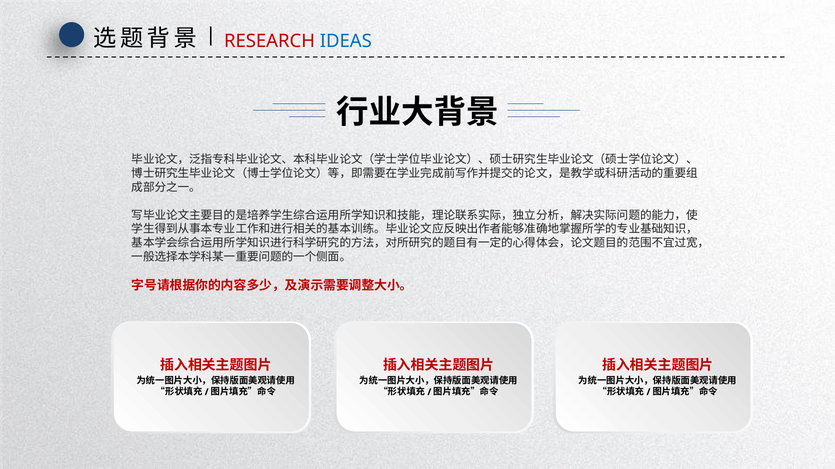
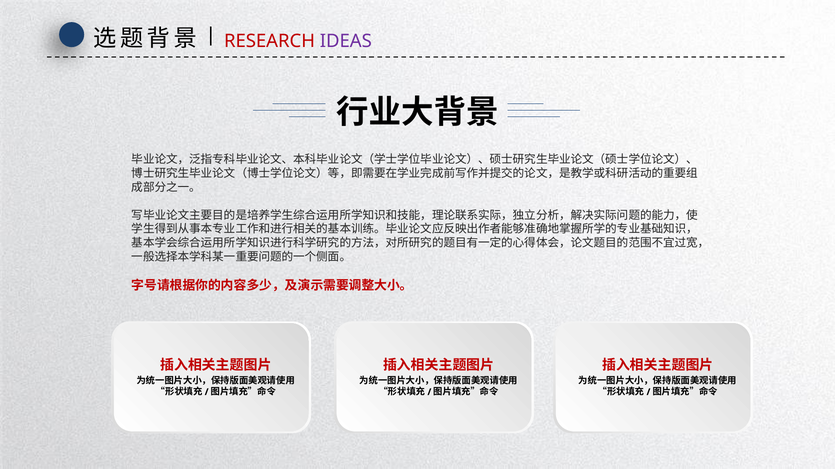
IDEAS colour: blue -> purple (346, 41)
